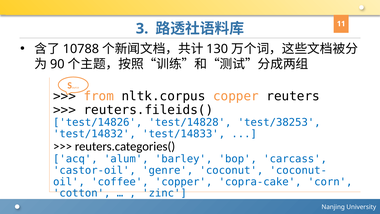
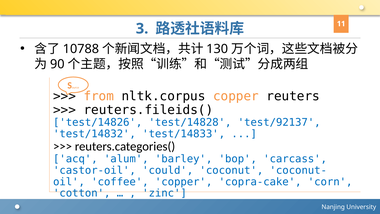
test/38253: test/38253 -> test/92137 (279, 122)
genre: genre -> could (168, 170)
